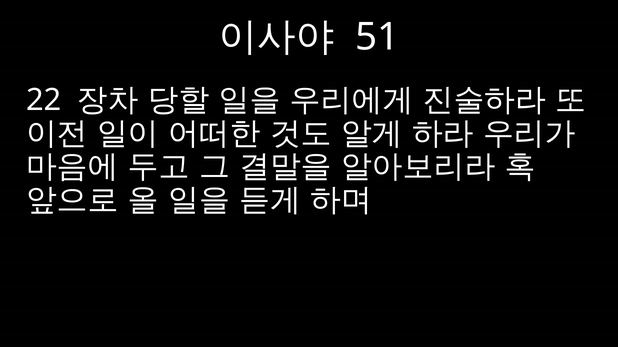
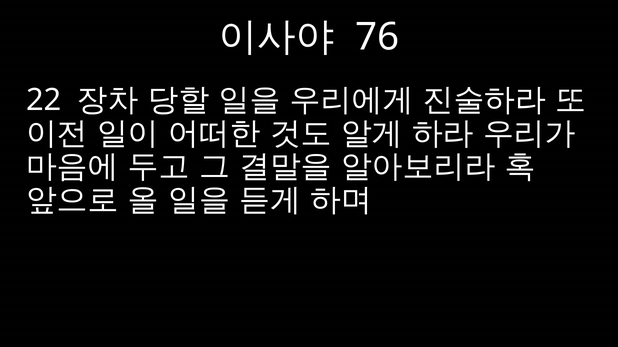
51: 51 -> 76 (377, 37)
